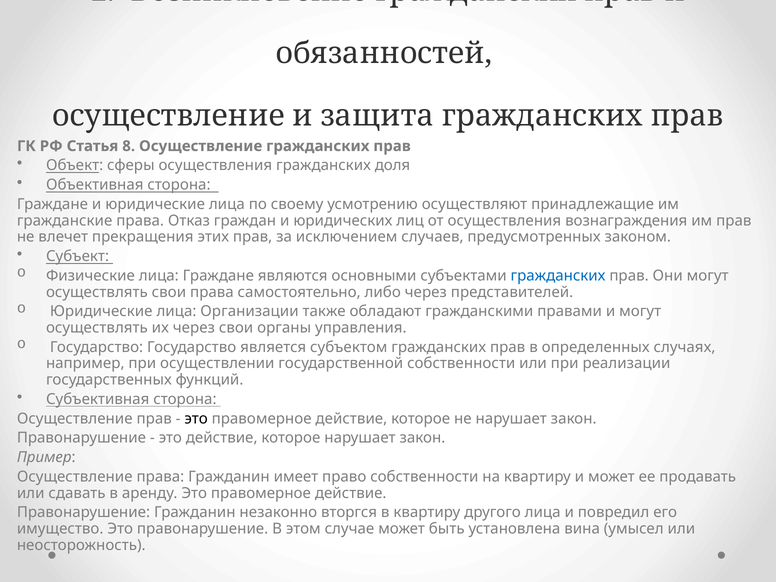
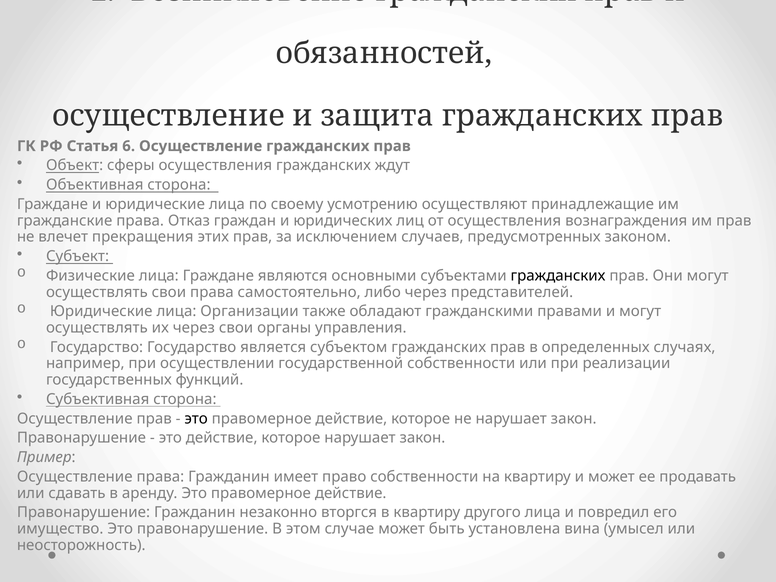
8: 8 -> 6 (129, 146)
доля: доля -> ждут (392, 165)
гражданских colour: blue -> black (558, 276)
